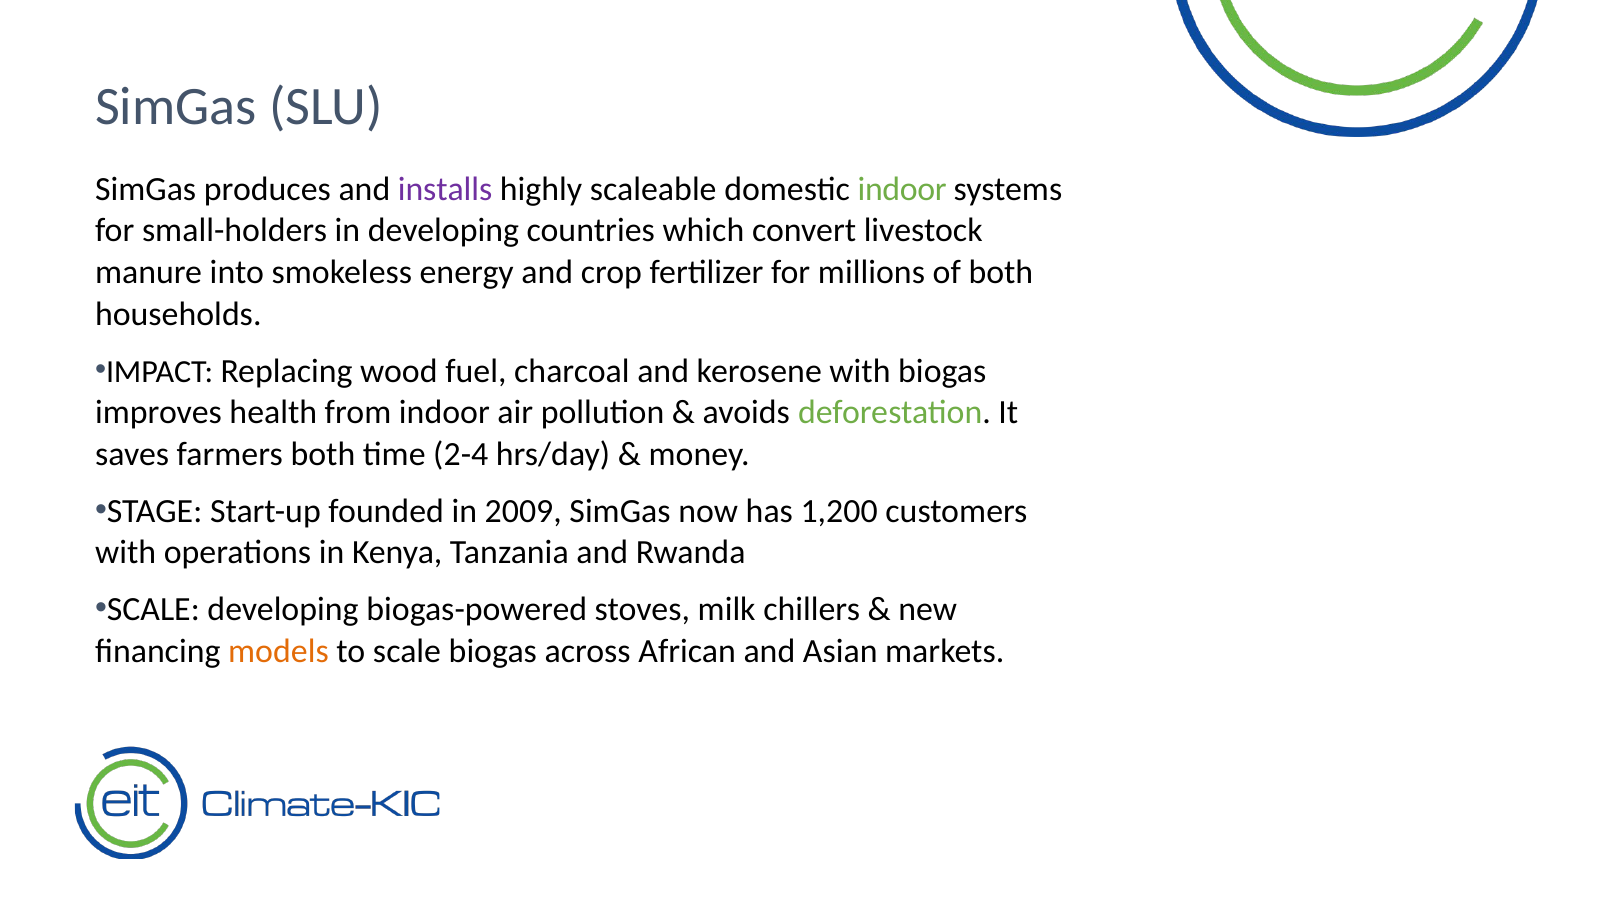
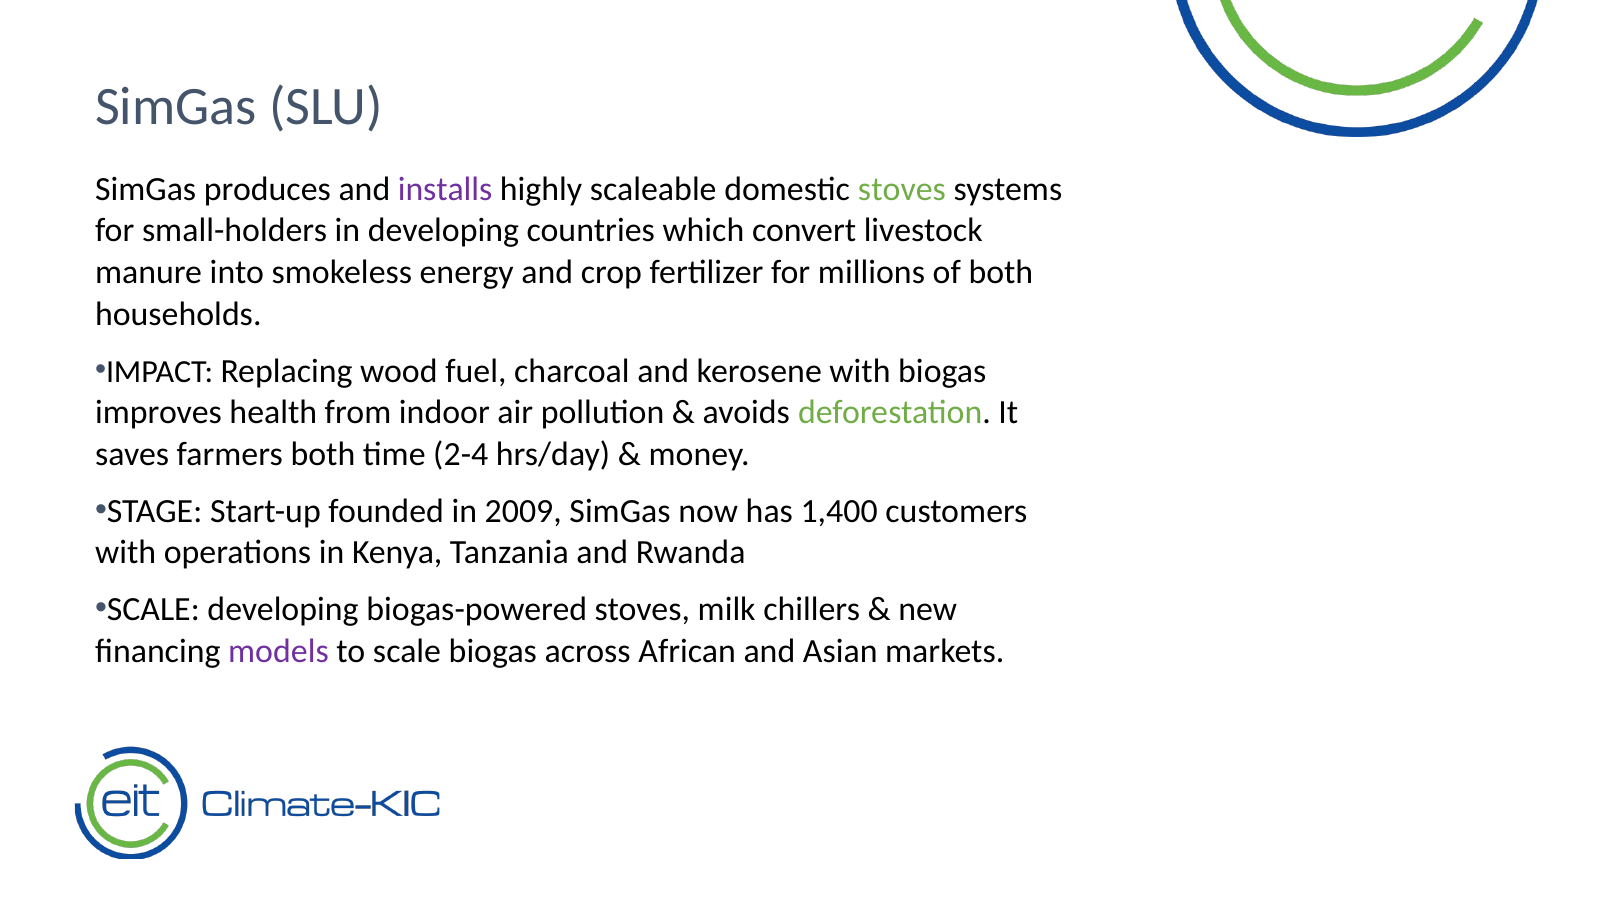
domestic indoor: indoor -> stoves (902, 189)
1,200: 1,200 -> 1,400 (839, 511)
models colour: orange -> purple (279, 651)
